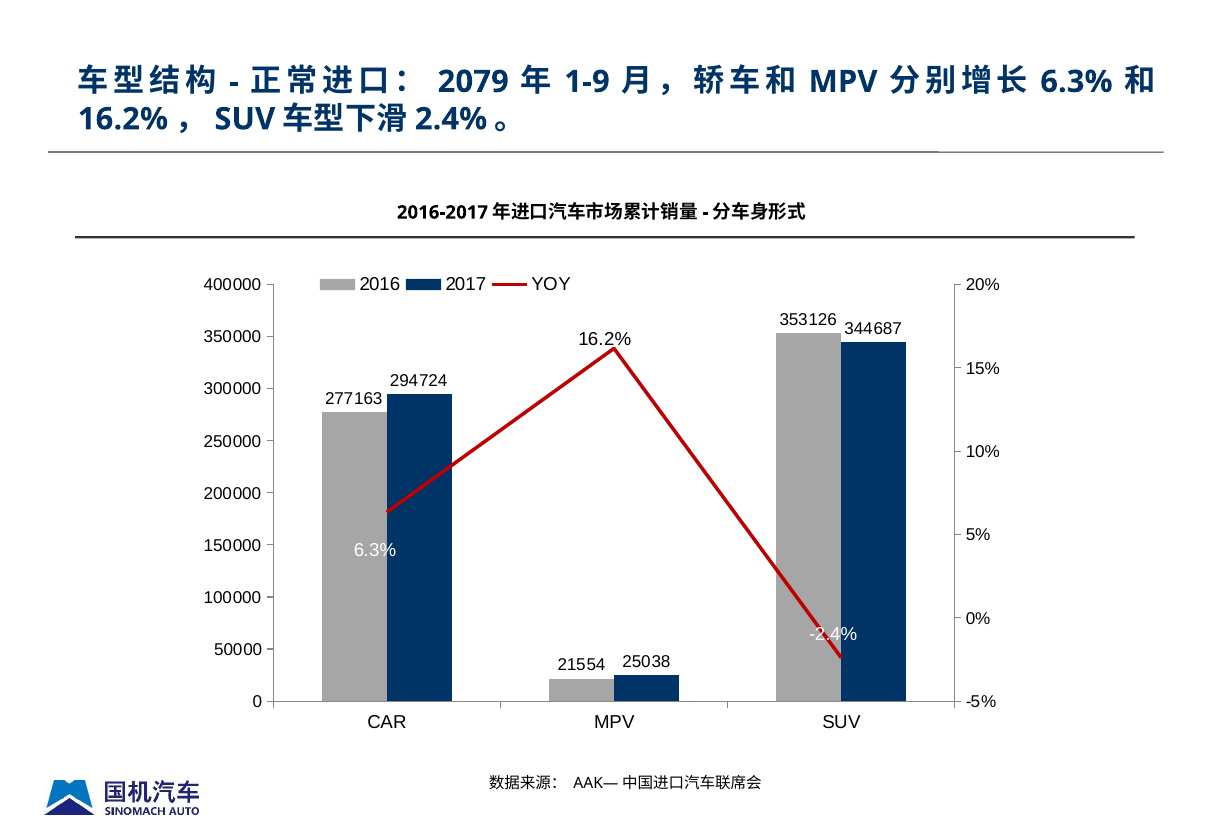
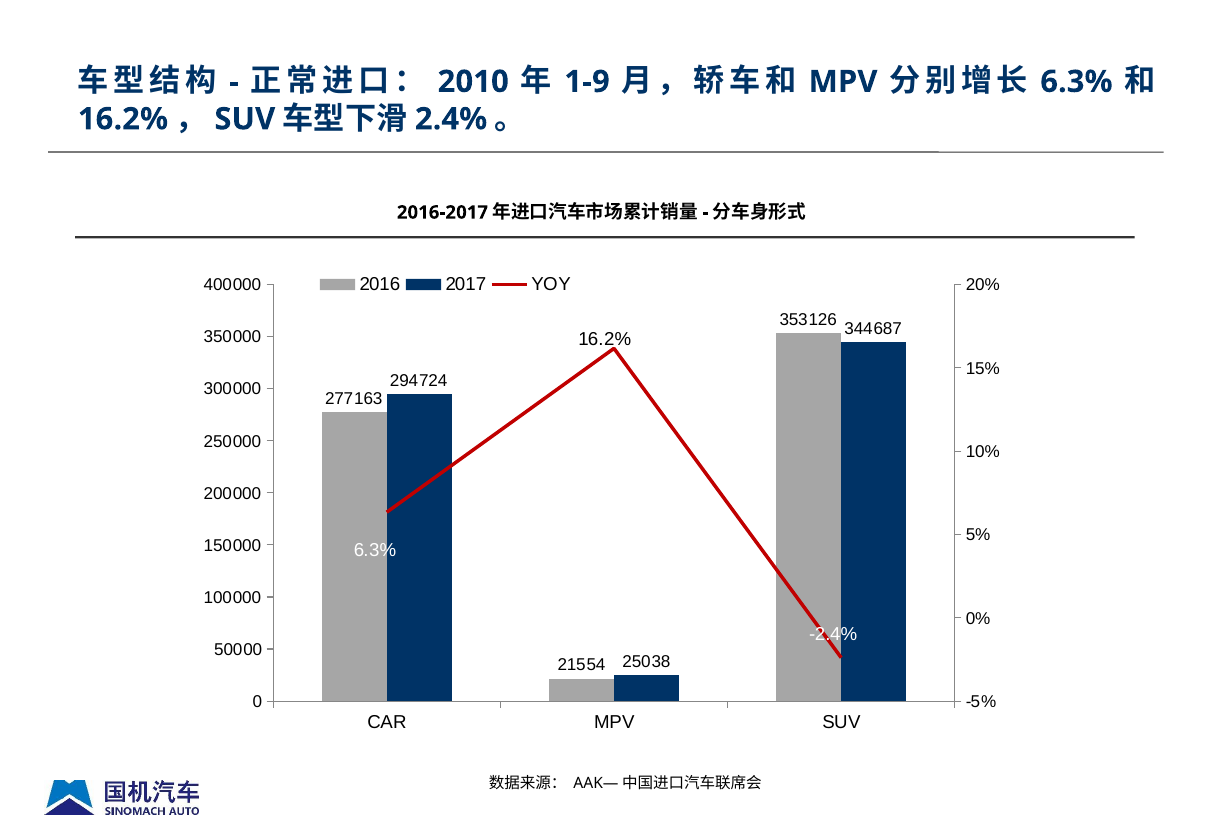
2079: 2079 -> 2010 (473, 82)
